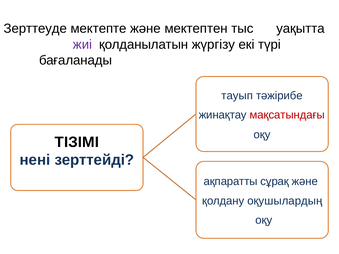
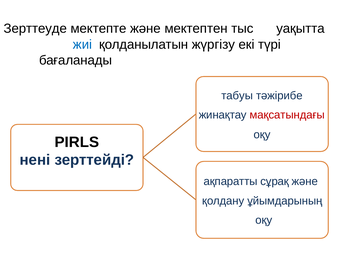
жиі colour: purple -> blue (82, 45)
тауып: тауып -> табуы (237, 96)
ТІЗІМІ: ТІЗІМІ -> РIRLS (77, 142)
оқушылардың: оқушылардың -> ұйымдарының (285, 201)
